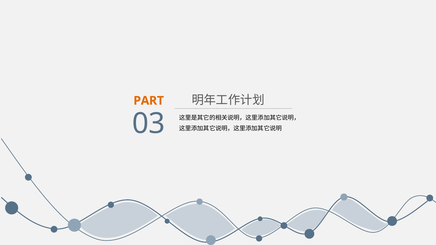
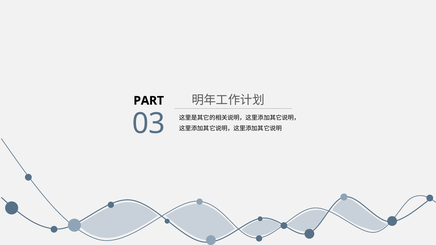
PART colour: orange -> black (149, 101)
